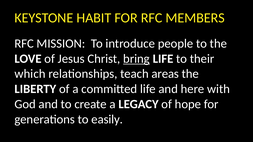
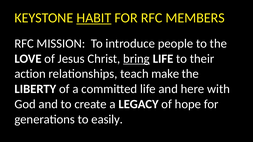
HABIT underline: none -> present (94, 18)
which: which -> action (30, 74)
areas: areas -> make (165, 74)
